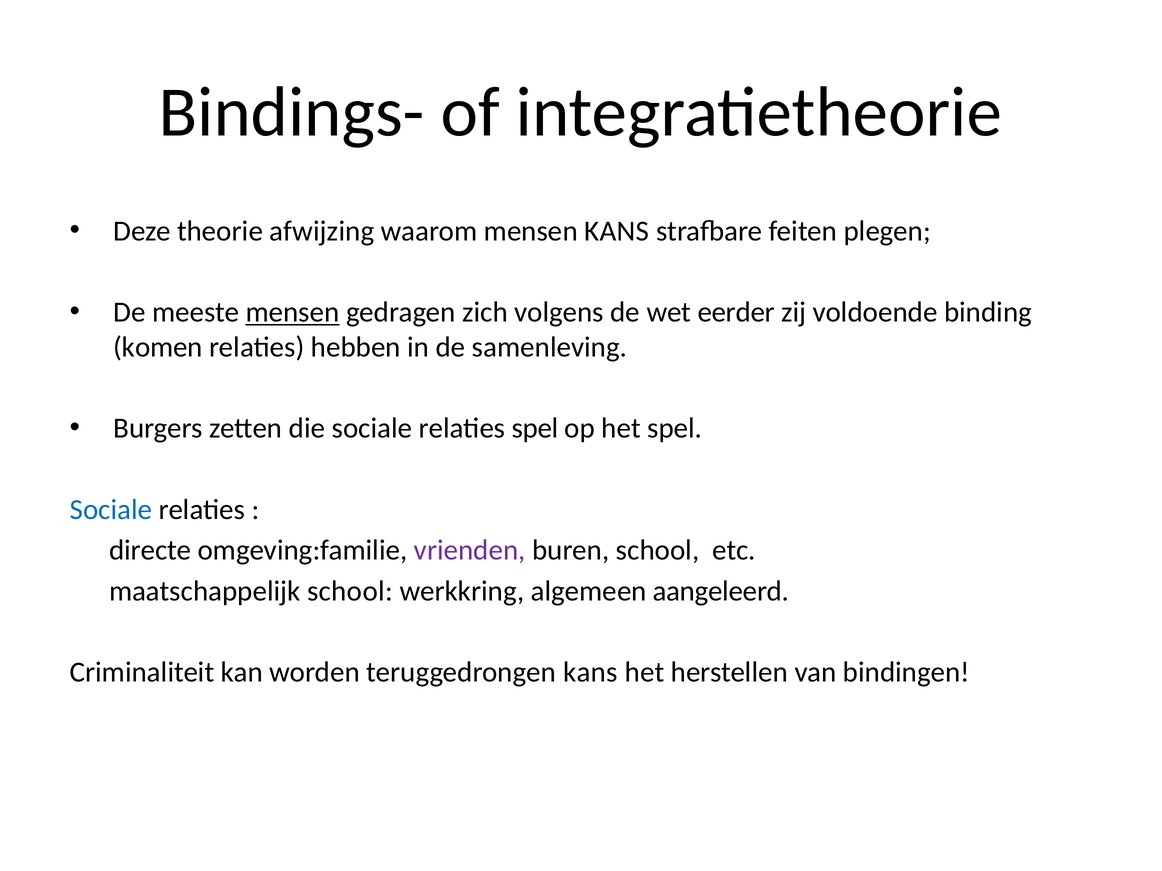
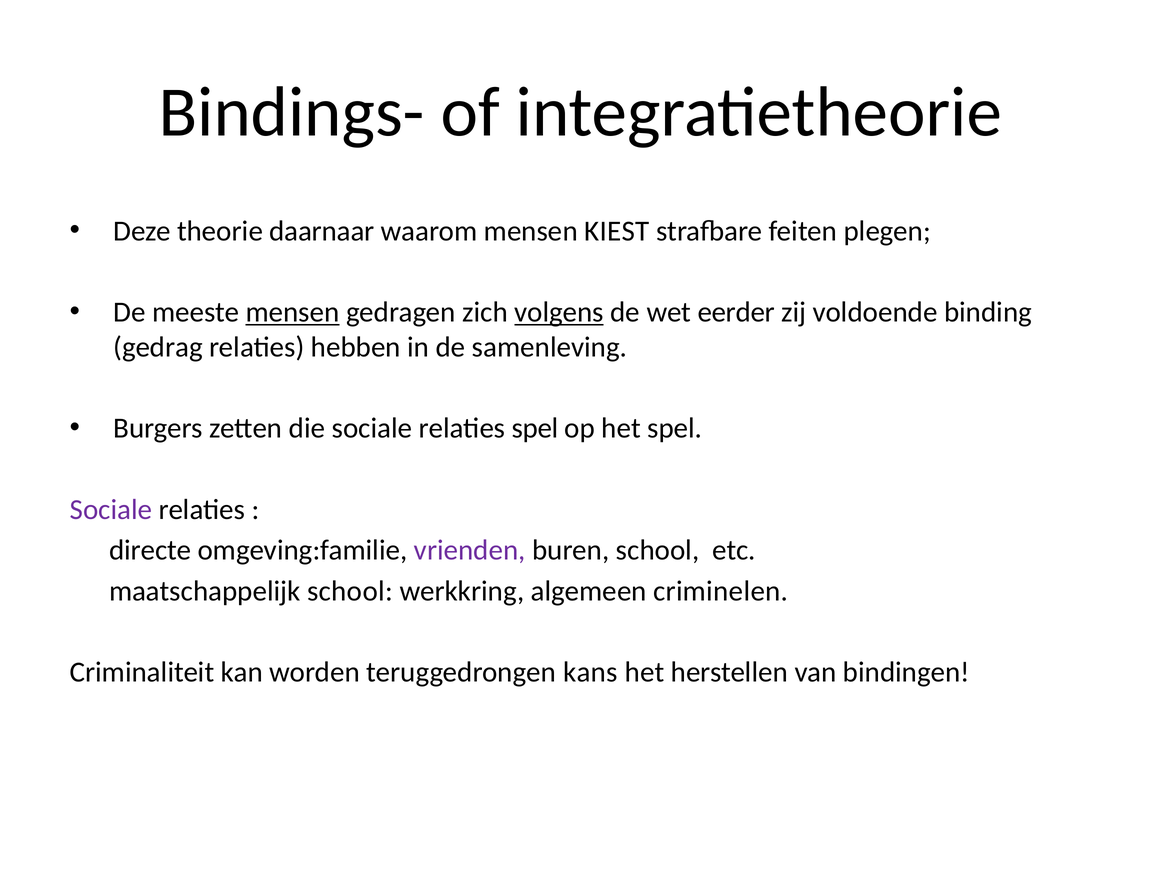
afwijzing: afwijzing -> daarnaar (322, 231)
mensen KANS: KANS -> KIEST (617, 231)
volgens underline: none -> present (559, 312)
komen: komen -> gedrag (158, 347)
Sociale colour: blue -> purple (111, 510)
aangeleerd: aangeleerd -> criminelen (721, 591)
